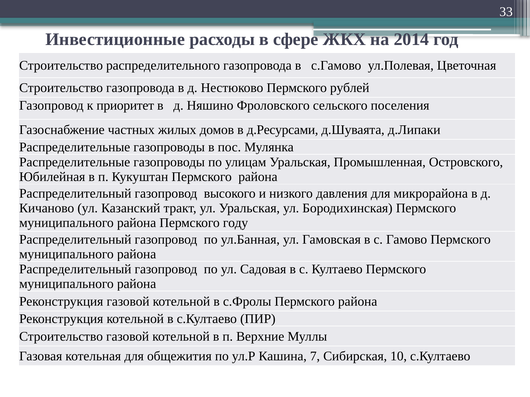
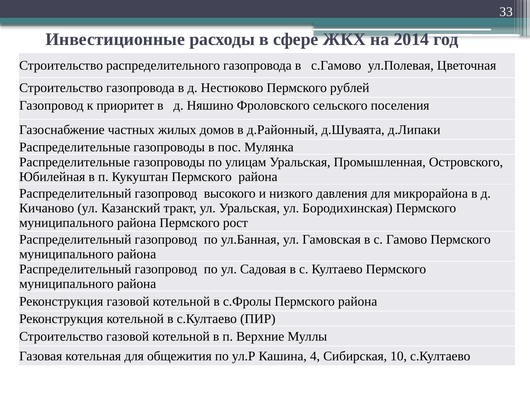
д.Ресурсами: д.Ресурсами -> д.Районный (282, 130)
году: году -> рост (235, 223)
7: 7 -> 4 (315, 357)
